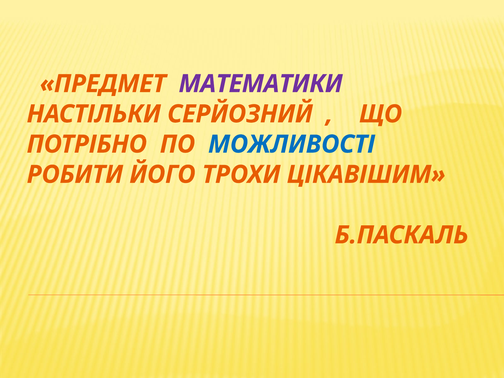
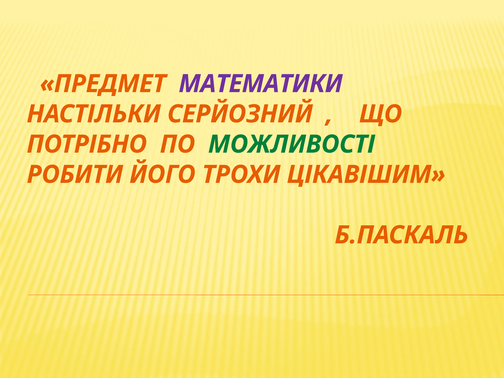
МОЖЛИВОСТІ colour: blue -> green (292, 144)
